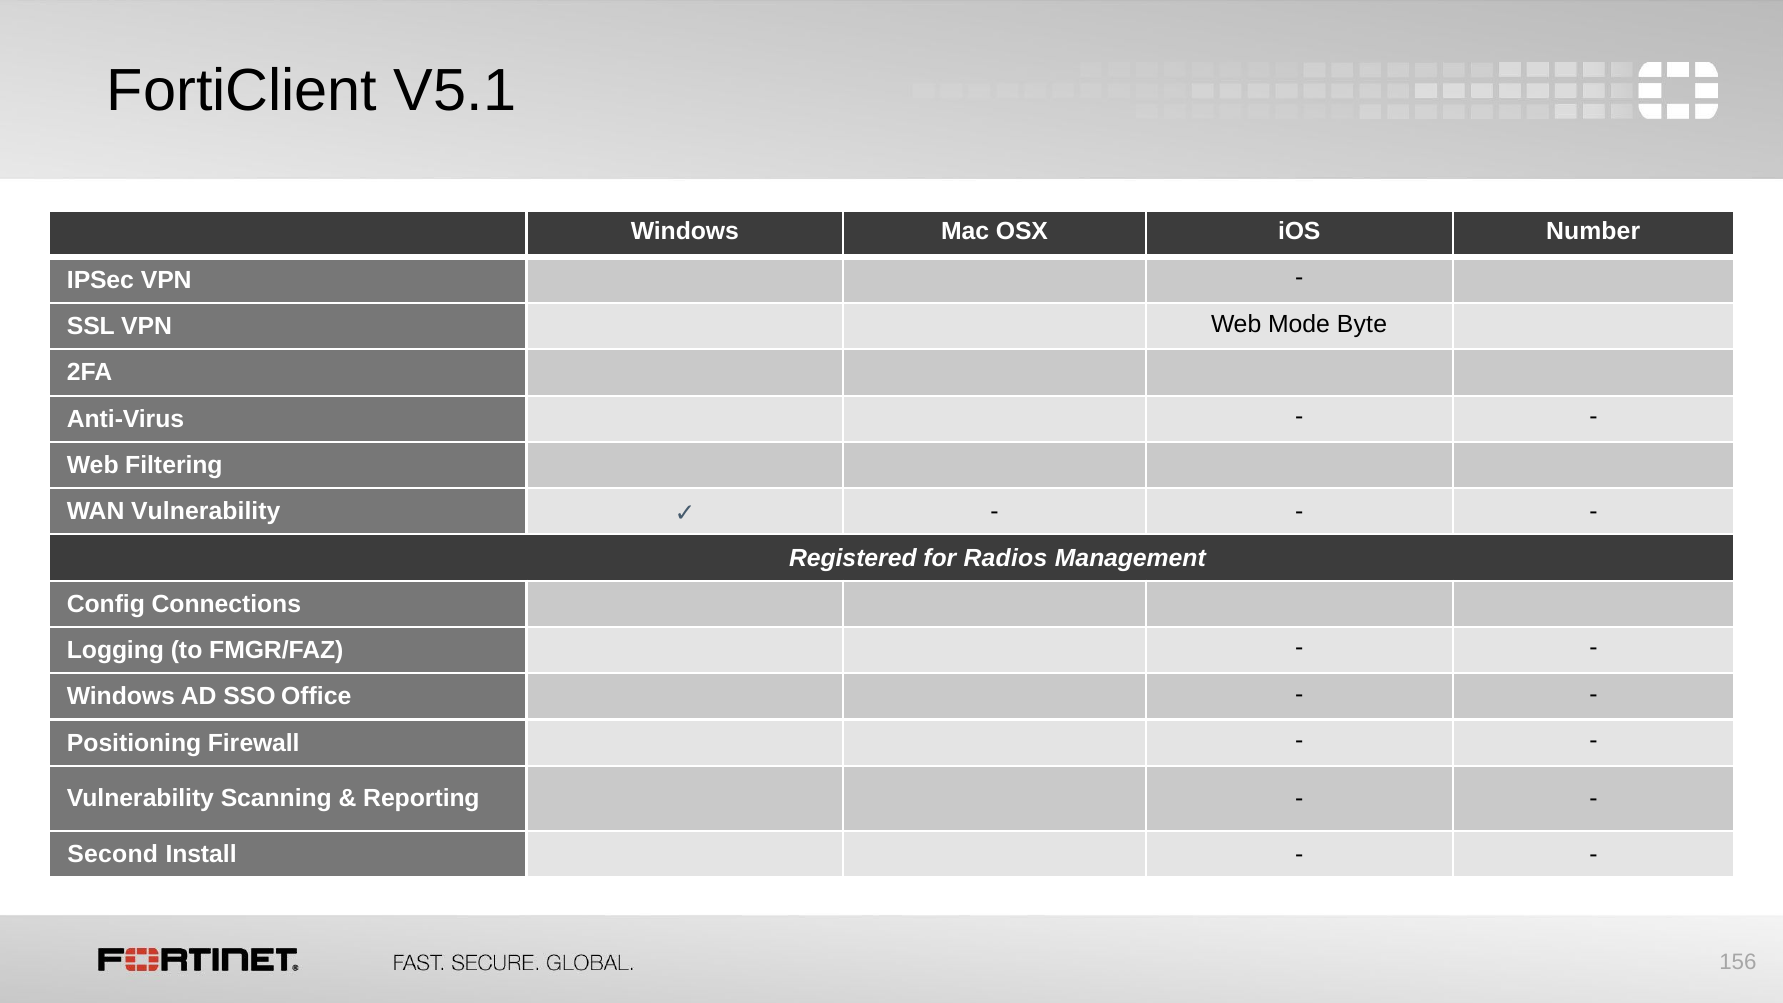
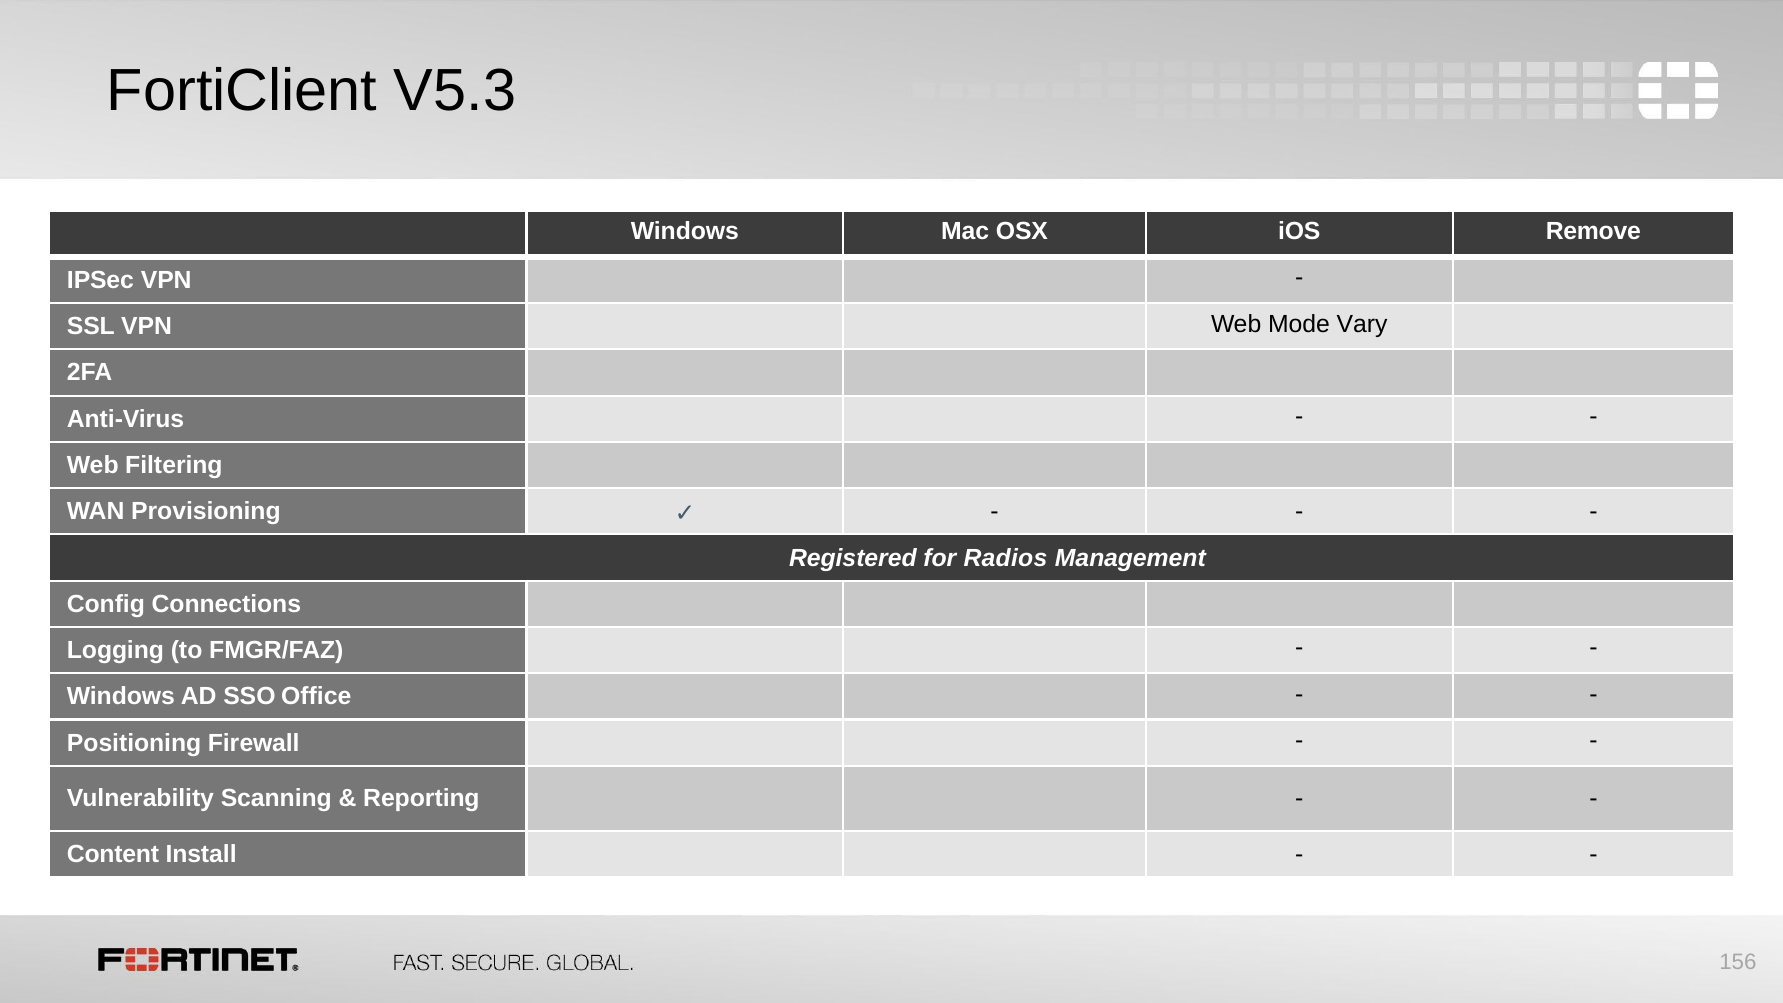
V5.1: V5.1 -> V5.3 (455, 91)
Number: Number -> Remove (1593, 231)
Byte: Byte -> Vary (1362, 324)
WAN Vulnerability: Vulnerability -> Provisioning (206, 512)
Second: Second -> Content (113, 854)
